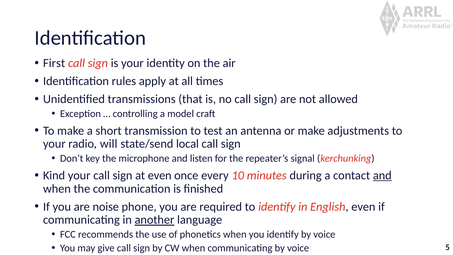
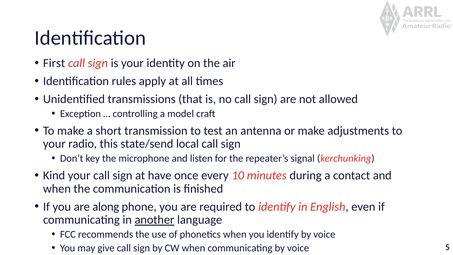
will: will -> this (109, 144)
at even: even -> have (160, 175)
and underline: present -> none (382, 175)
noise: noise -> along (106, 207)
